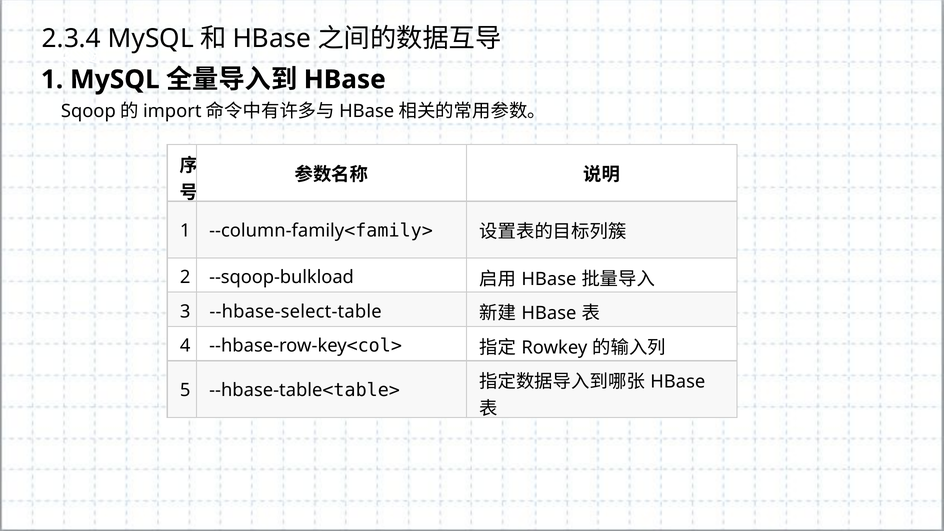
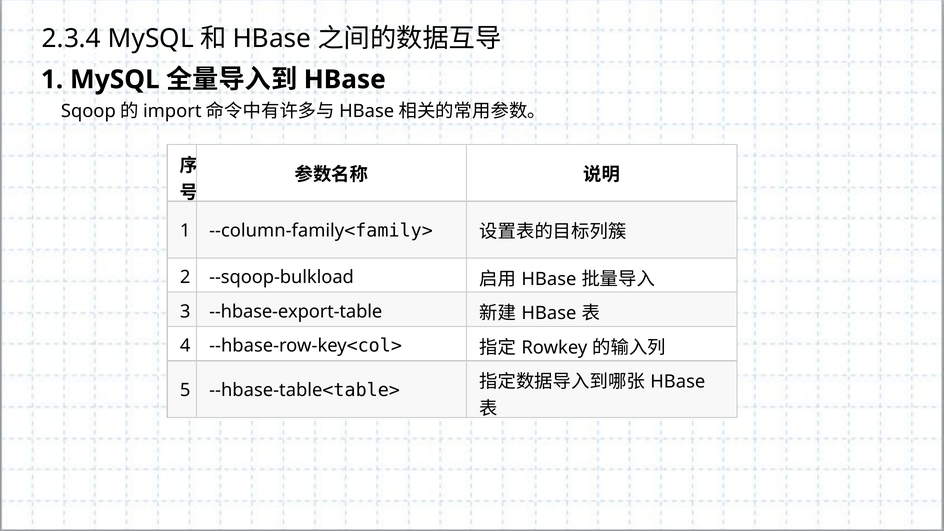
--hbase-select-table: --hbase-select-table -> --hbase-export-table (296, 312)
